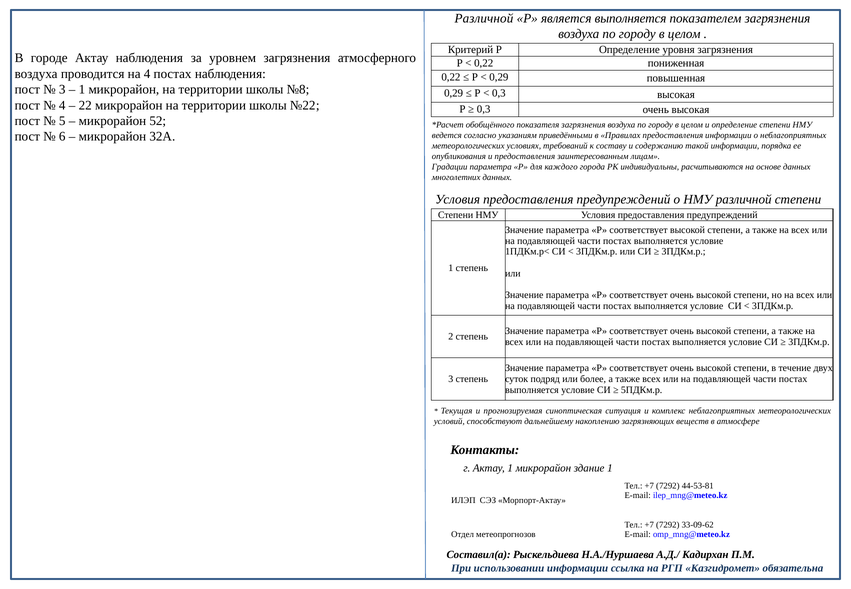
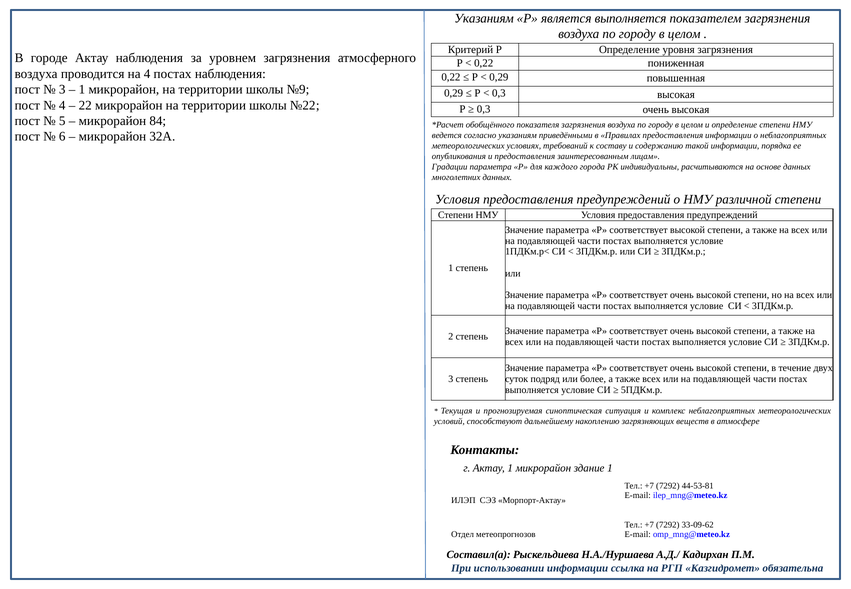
Различной: Различной -> Указаниям (484, 18)
№8: №8 -> №9 (298, 90)
52: 52 -> 84 (158, 121)
